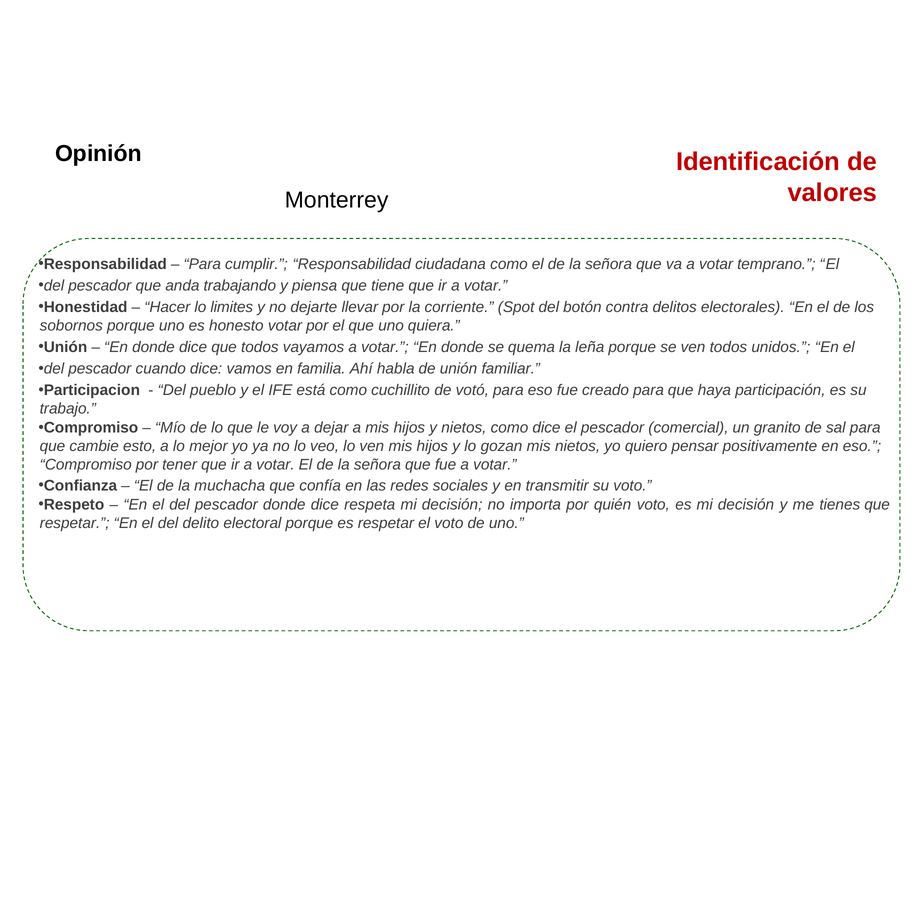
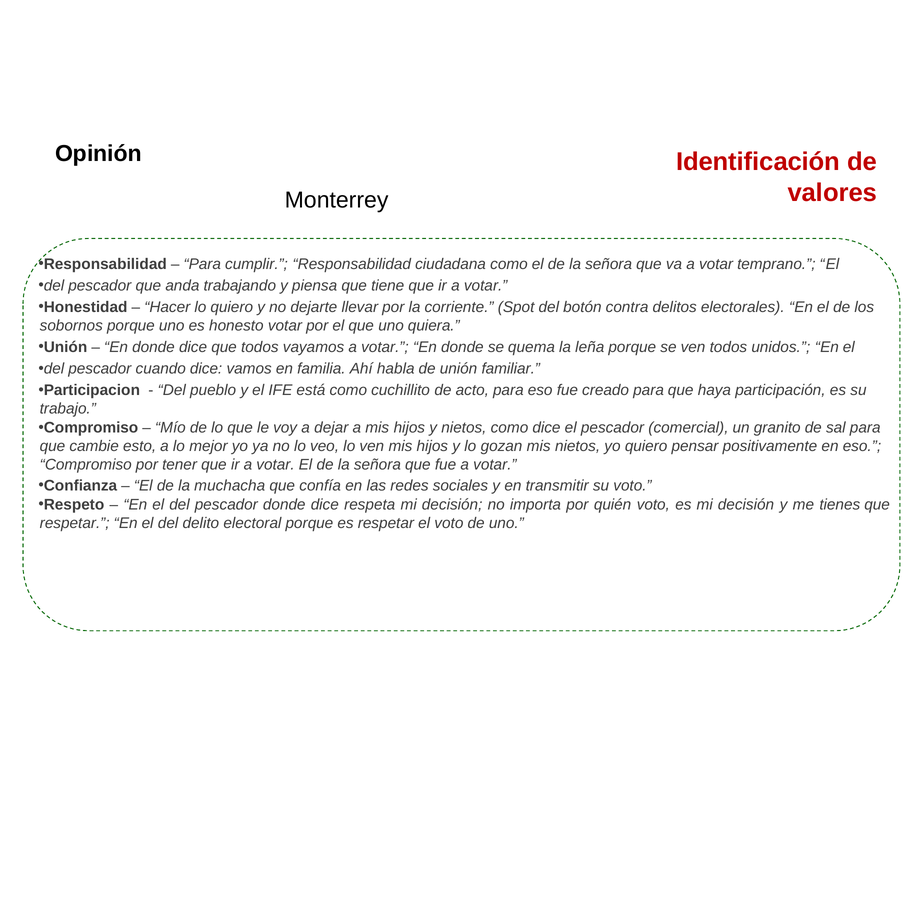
lo limites: limites -> quiero (232, 307)
votó: votó -> acto (472, 390)
